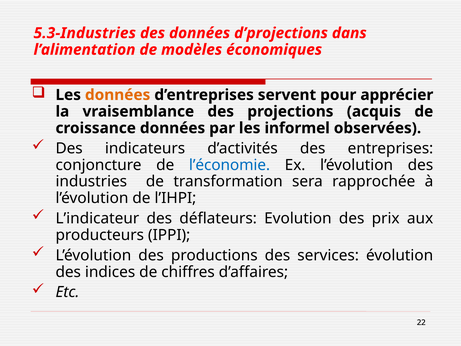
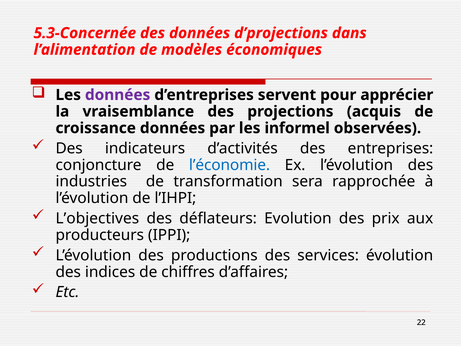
5.3-Industries: 5.3-Industries -> 5.3-Concernée (85, 33)
données colour: orange -> purple (118, 95)
L’indicateur: L’indicateur -> L’objectives (97, 218)
